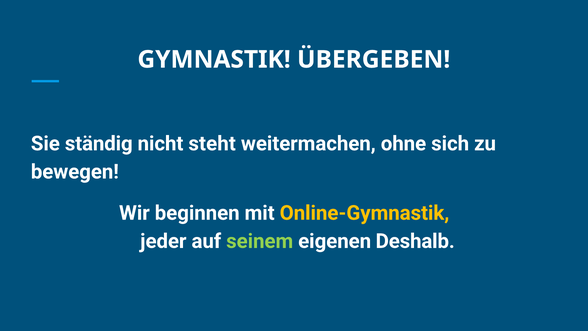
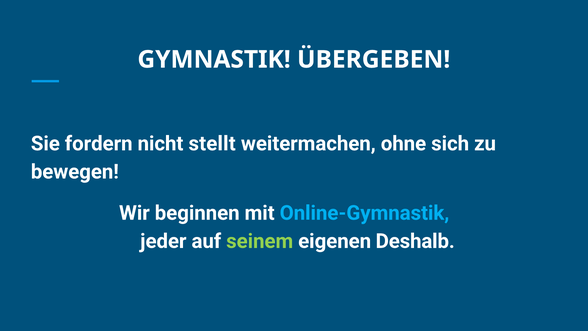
ständig: ständig -> fordern (99, 144)
steht: steht -> stellt (212, 144)
Online-Gymnastik colour: yellow -> light blue (364, 213)
